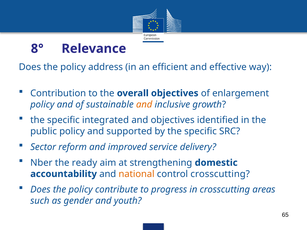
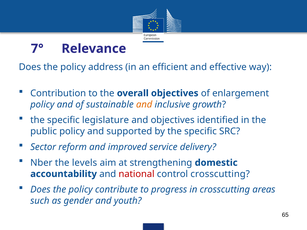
8°: 8° -> 7° (37, 49)
integrated: integrated -> legislature (106, 120)
ready: ready -> levels (85, 163)
national colour: orange -> red (137, 174)
